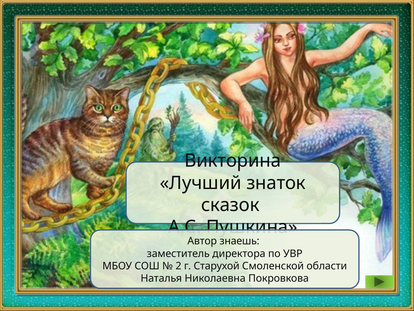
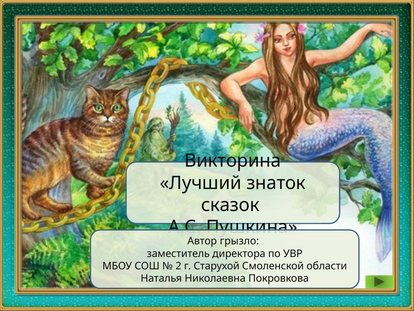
знаешь: знаешь -> грызло (239, 241)
